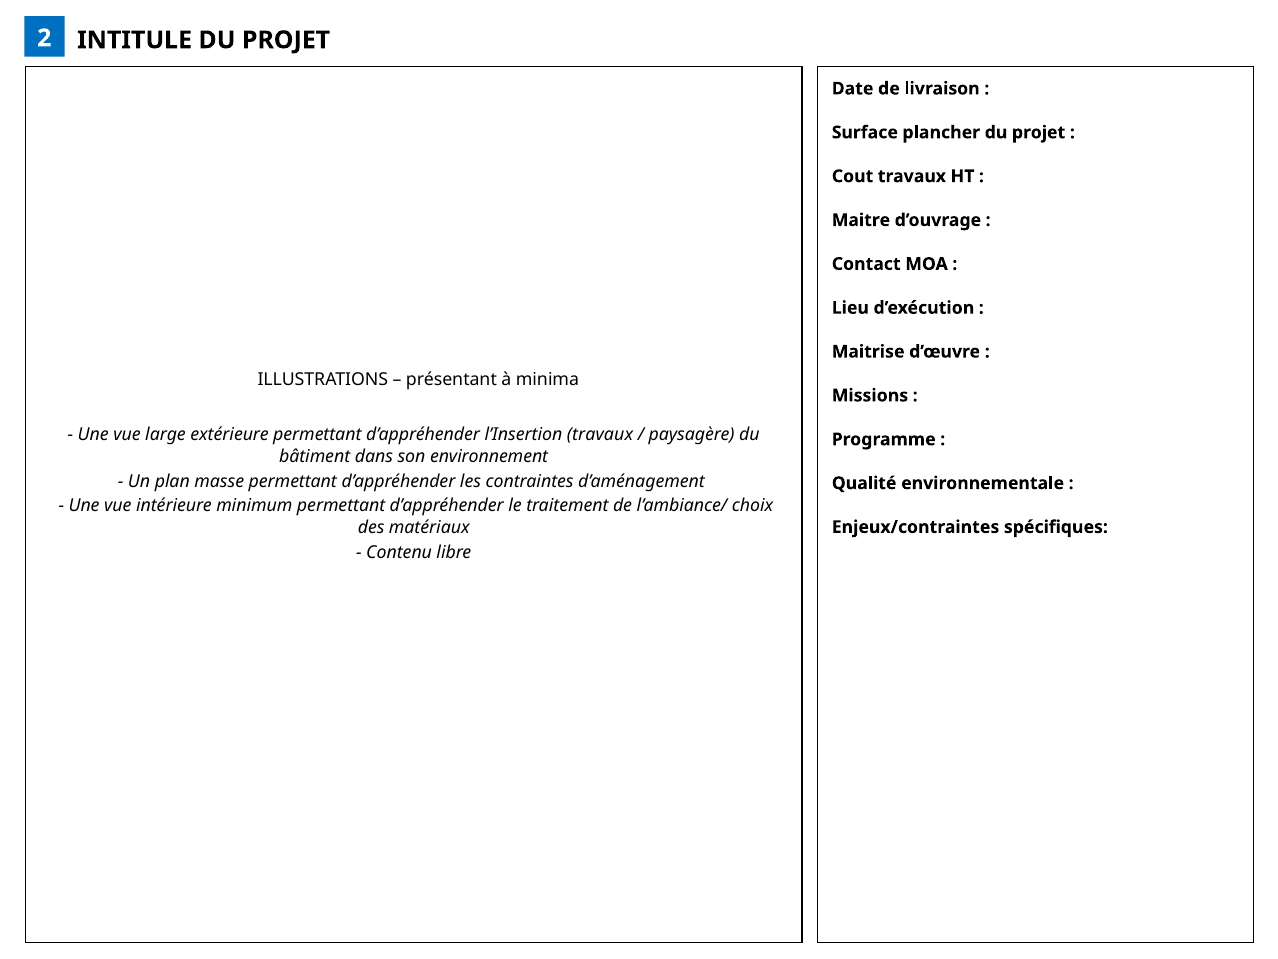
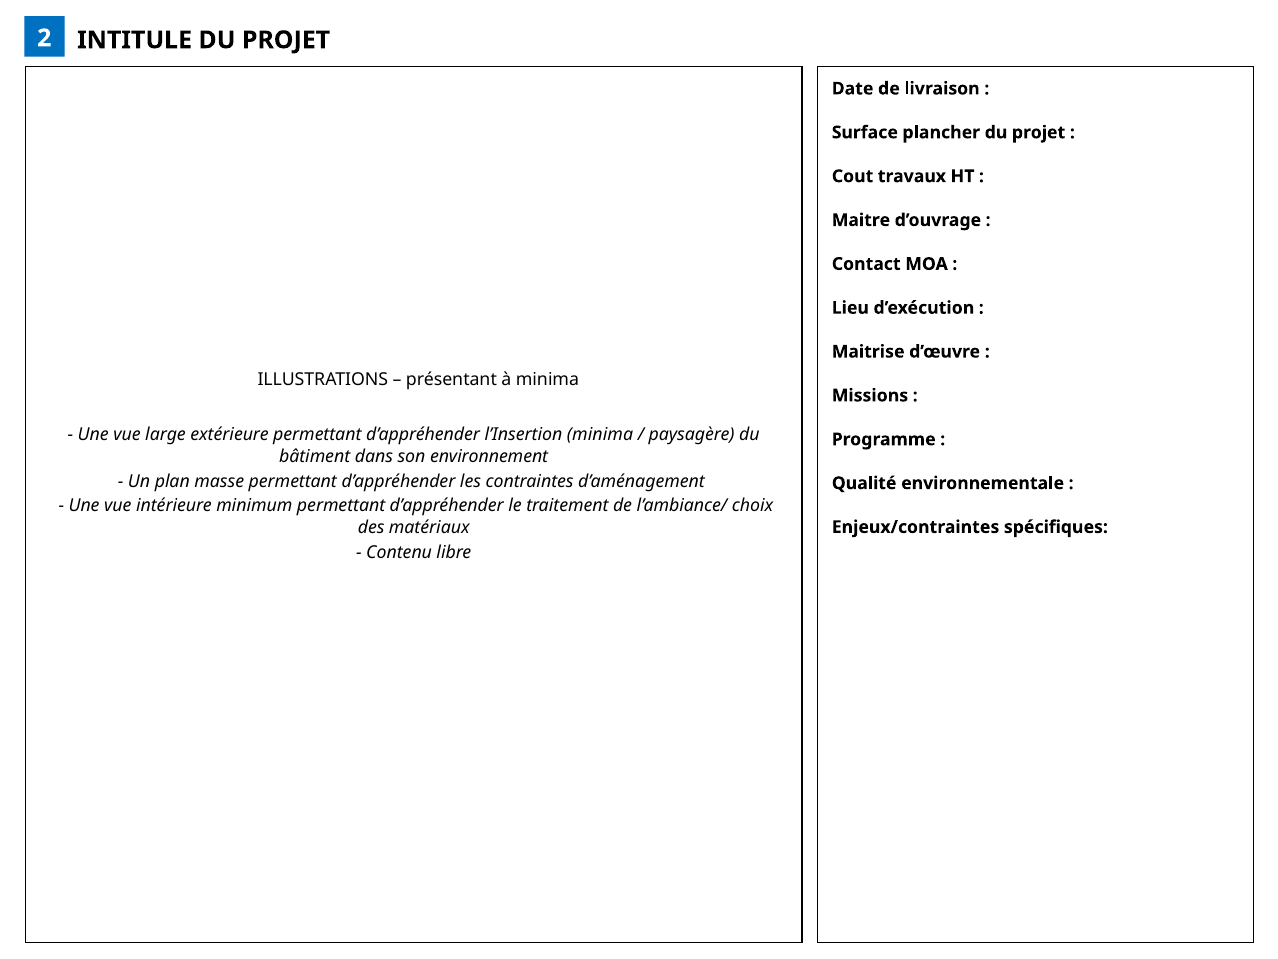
l’Insertion travaux: travaux -> minima (600, 435)
